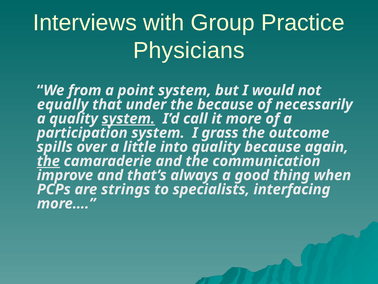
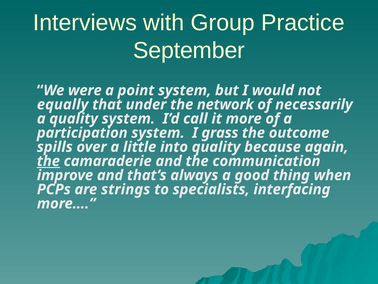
Physicians: Physicians -> September (189, 51)
from: from -> were (85, 90)
the because: because -> network (225, 104)
system underline: present -> none (128, 118)
